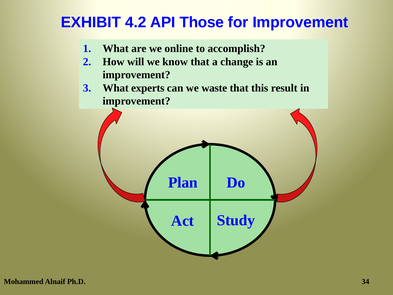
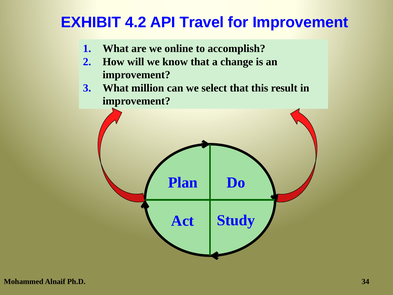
Those: Those -> Travel (202, 22)
experts: experts -> million (148, 88)
waste: waste -> select (214, 88)
